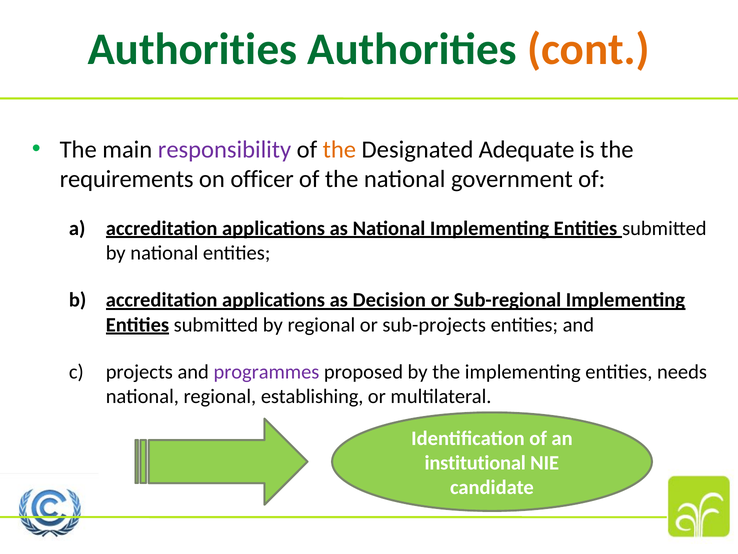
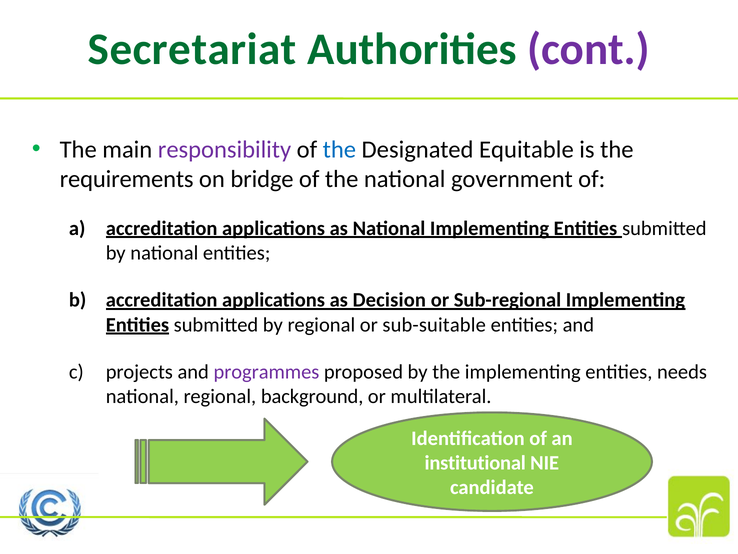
Authorities: Authorities -> Secretariat (192, 49)
cont colour: orange -> purple (588, 49)
the colour: orange -> blue (339, 149)
Adequate: Adequate -> Equitable (526, 149)
officer: officer -> bridge (262, 179)
sub-projects: sub-projects -> sub-suitable (434, 325)
establishing: establishing -> background (312, 396)
